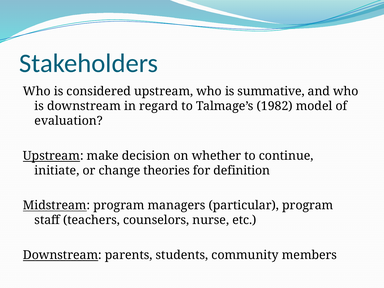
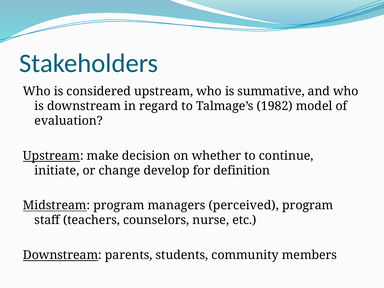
theories: theories -> develop (167, 170)
particular: particular -> perceived (244, 205)
